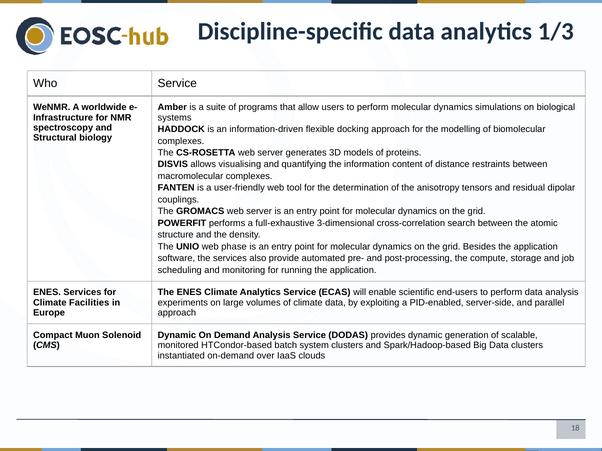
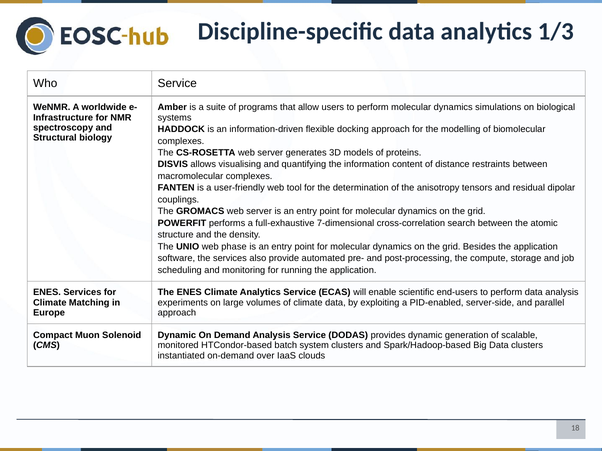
3-dimensional: 3-dimensional -> 7-dimensional (346, 223)
Facilities: Facilities -> Matching (89, 303)
